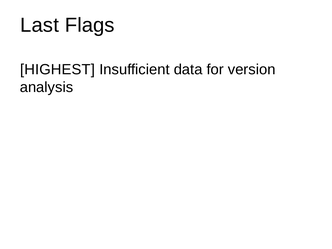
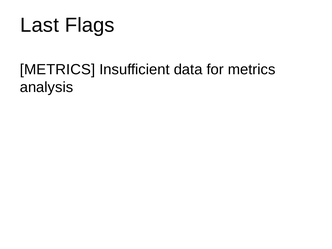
HIGHEST: HIGHEST -> METRICS (58, 70)
for version: version -> metrics (252, 70)
